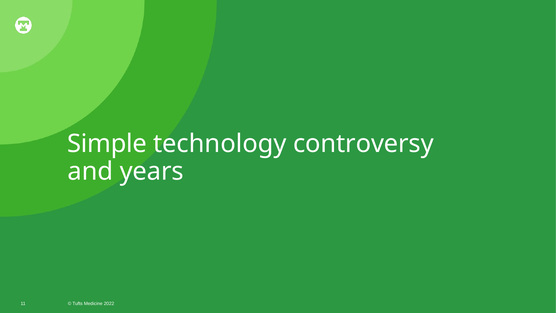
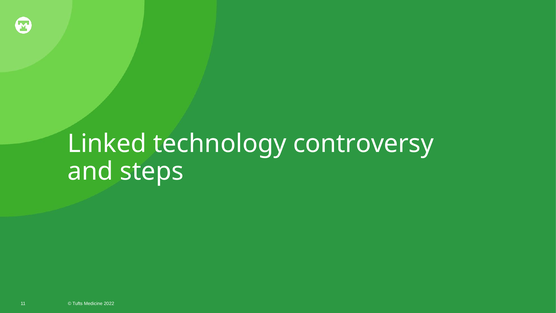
Simple: Simple -> Linked (107, 144)
years: years -> steps (152, 171)
